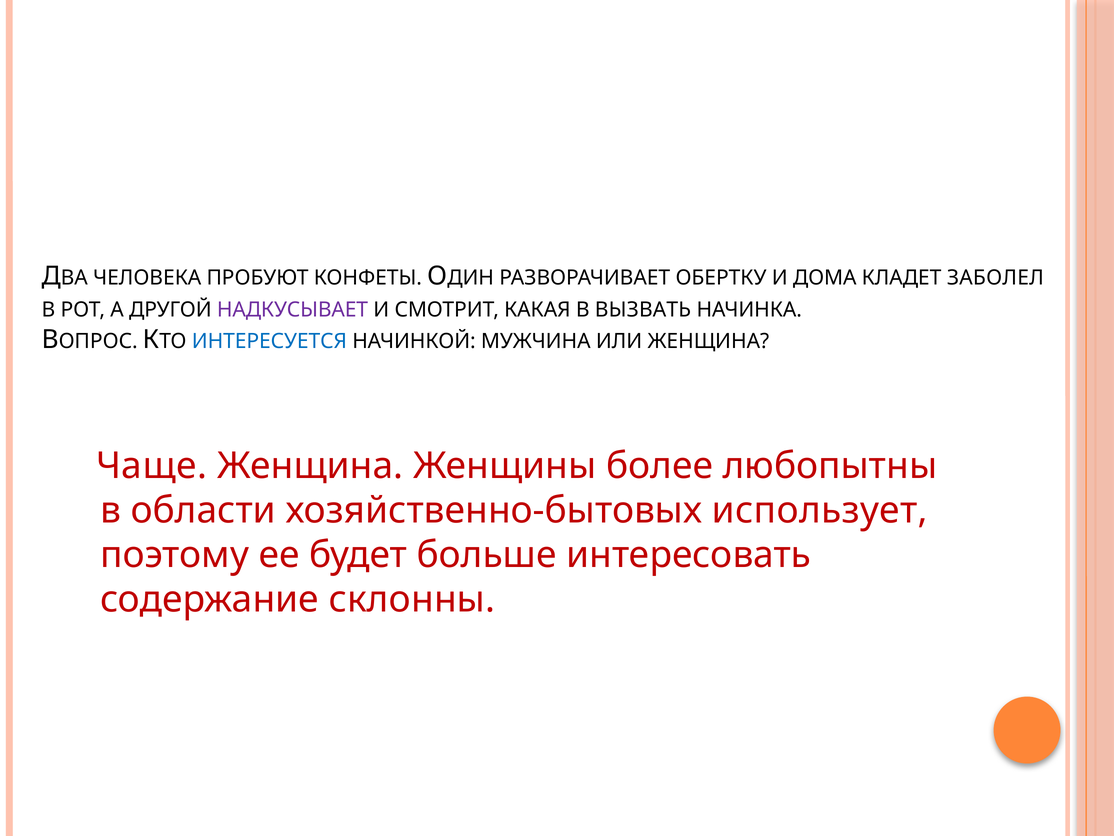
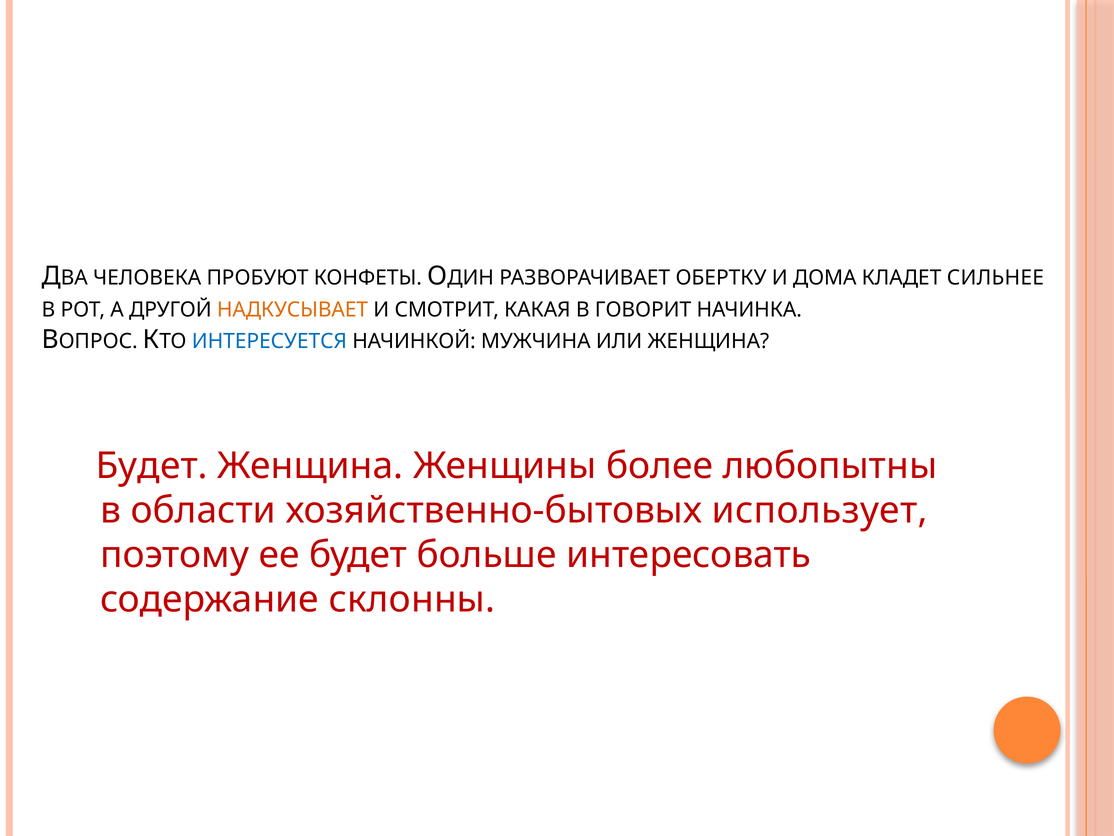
ЗАБОЛЕЛ: ЗАБОЛЕЛ -> СИЛЬНЕЕ (995, 278)
НАДКУСЫВАЕТ colour: purple -> orange (293, 309)
ВЫЗВАТЬ: ВЫЗВАТЬ -> ГОВОРИТ (643, 309)
Чаще: Чаще -> Будет (152, 466)
